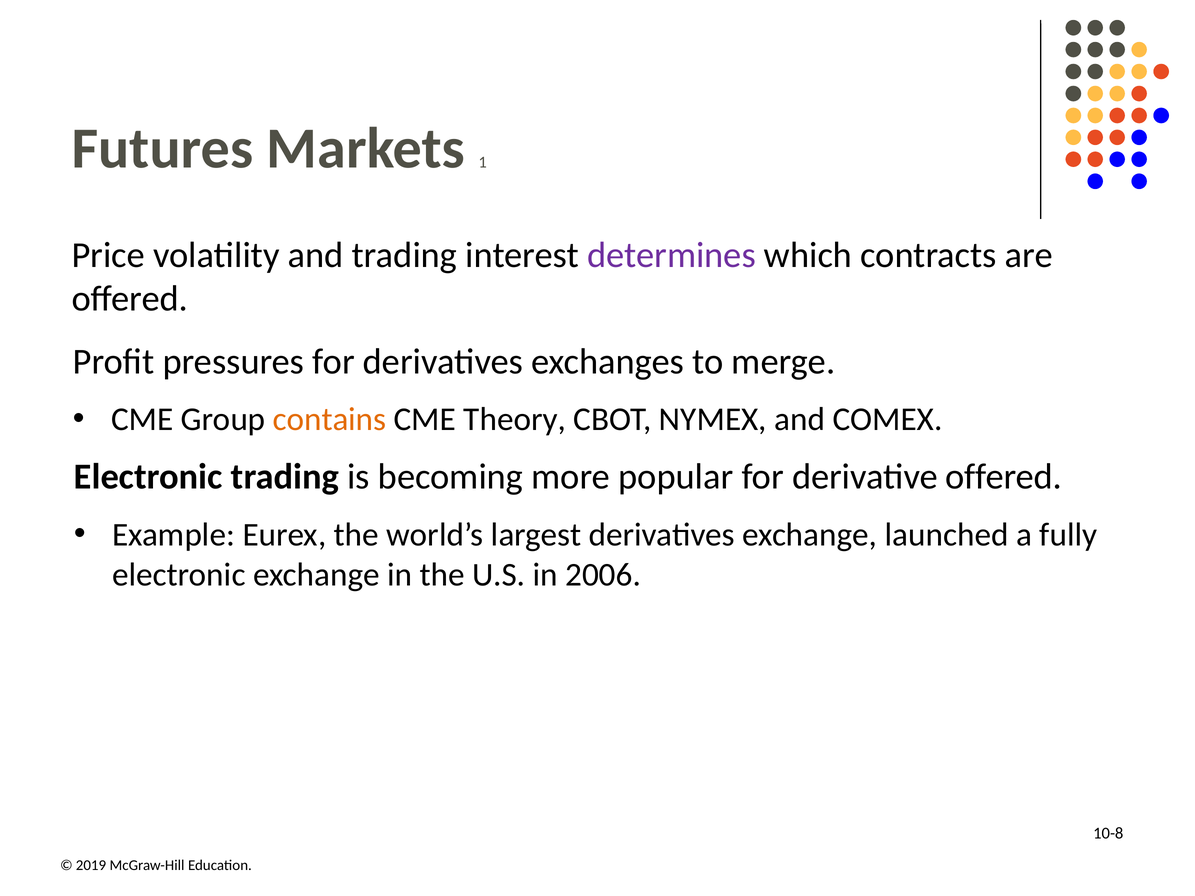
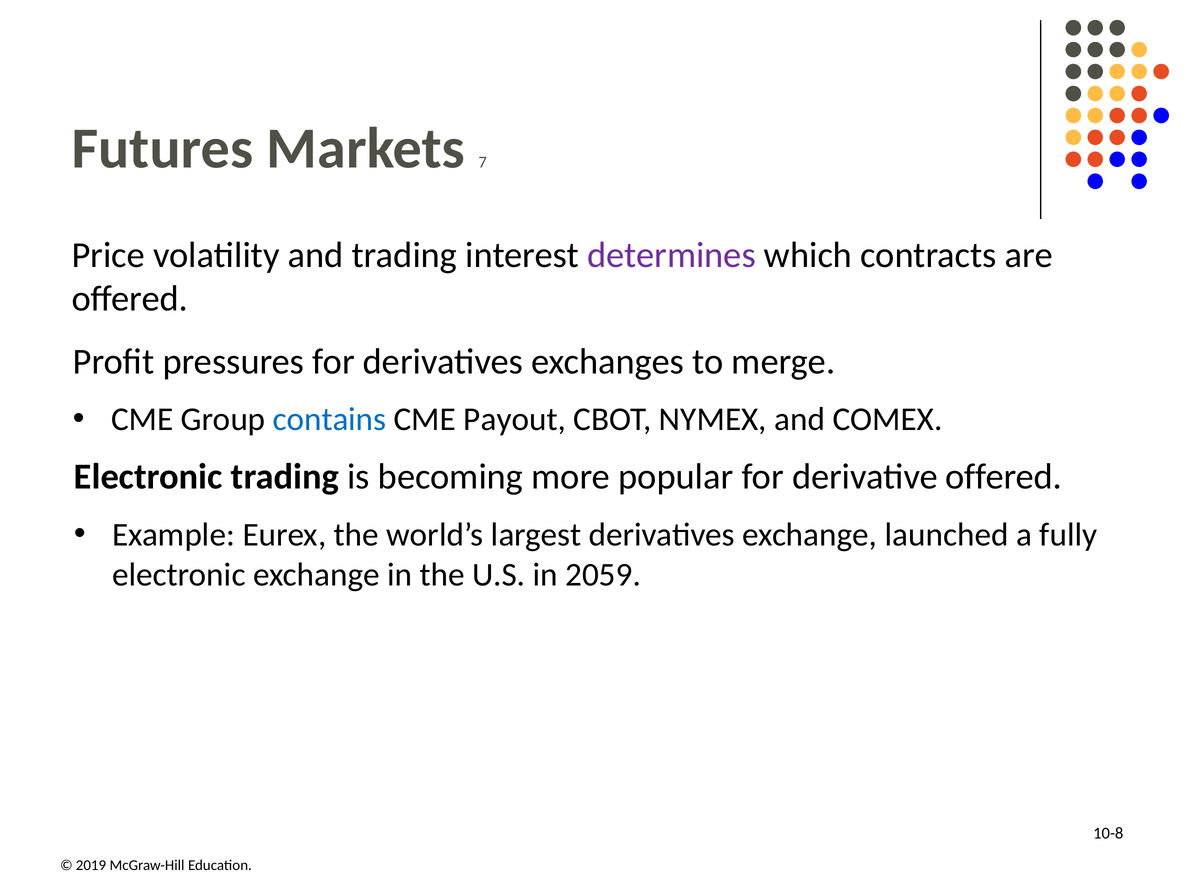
1: 1 -> 7 (483, 162)
contains colour: orange -> blue (330, 420)
Theory: Theory -> Payout (515, 420)
2006: 2006 -> 2059 (603, 575)
